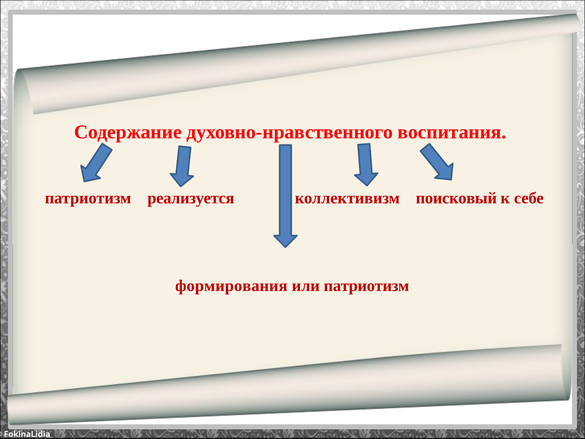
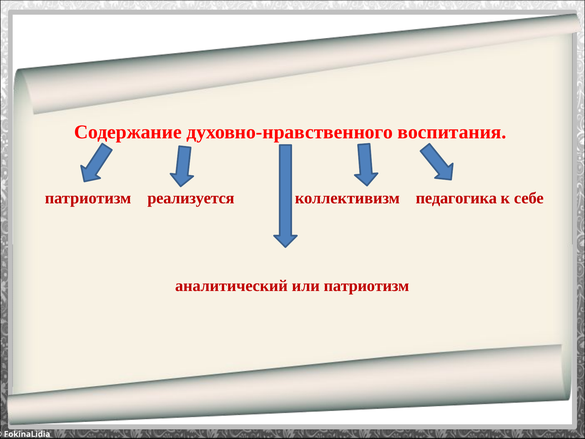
поисковый: поисковый -> педагогика (456, 198)
формирования: формирования -> аналитический (231, 286)
